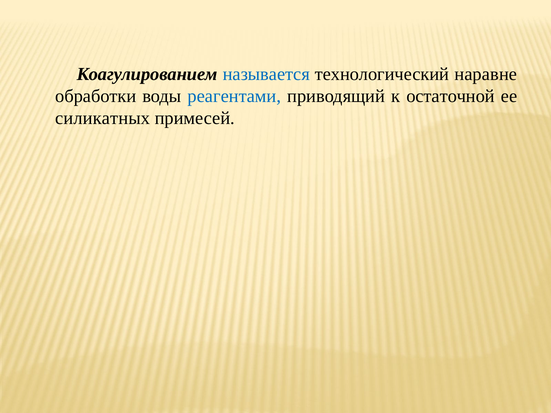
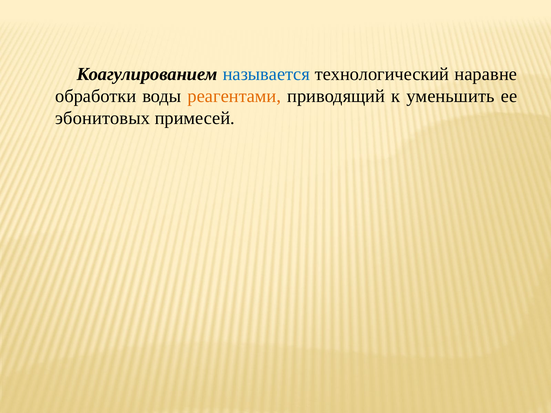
реагентами colour: blue -> orange (234, 96)
остаточной: остаточной -> уменьшить (450, 96)
силикатных: силикатных -> эбонитовых (103, 118)
